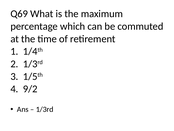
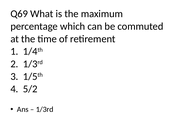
9/2: 9/2 -> 5/2 (30, 89)
